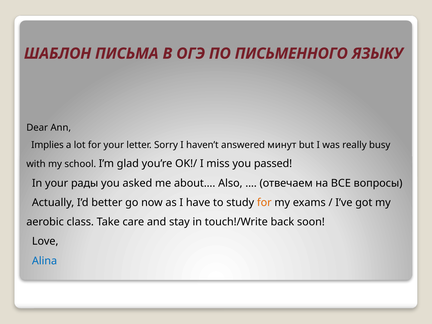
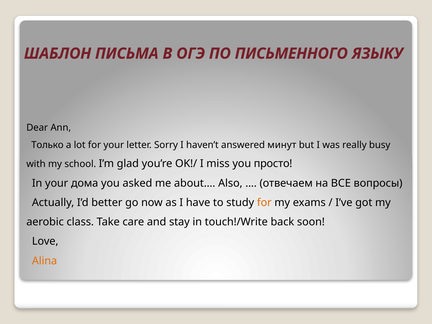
Implies: Implies -> Только (47, 145)
passed: passed -> просто (273, 164)
рады: рады -> дома (85, 183)
Alina colour: blue -> orange (45, 261)
